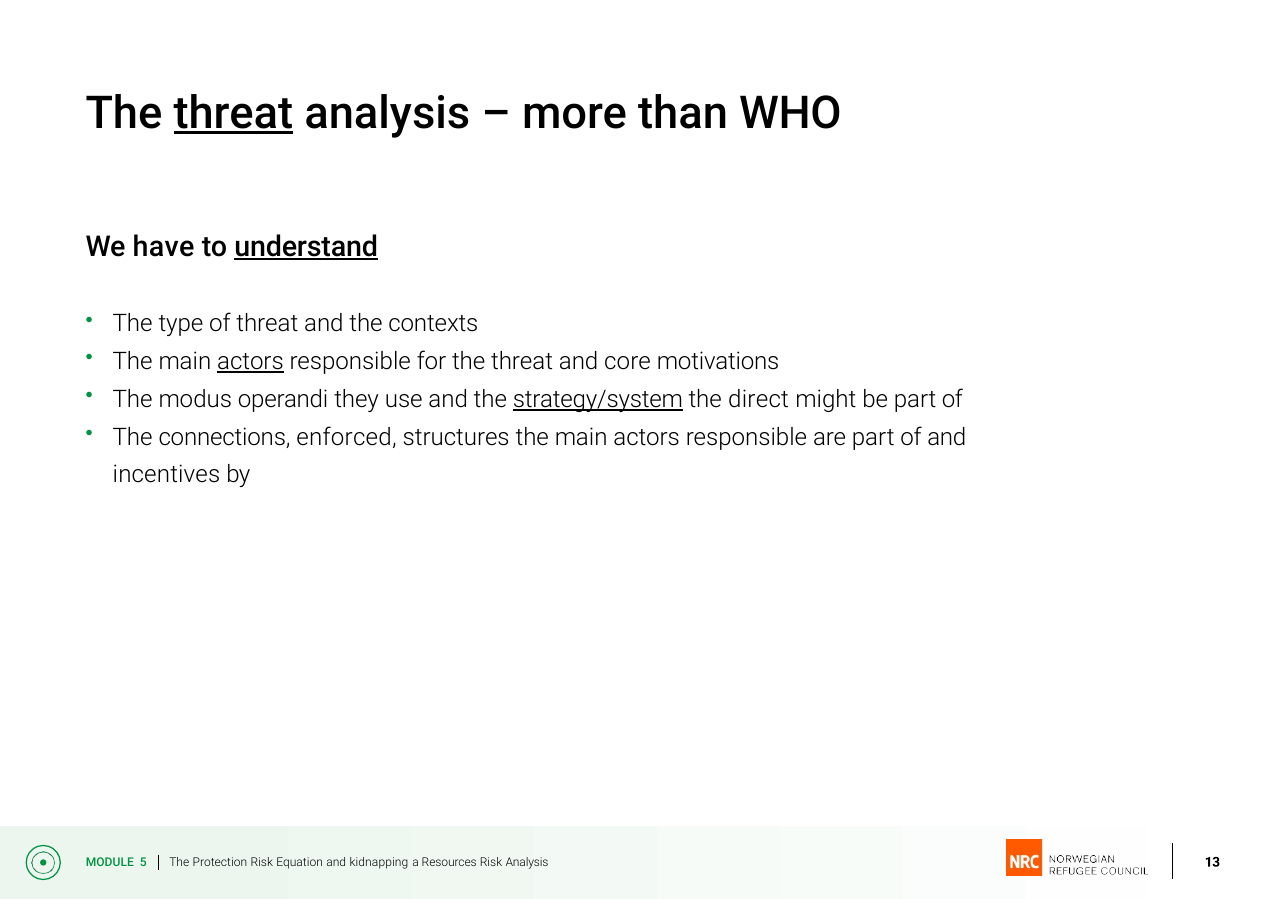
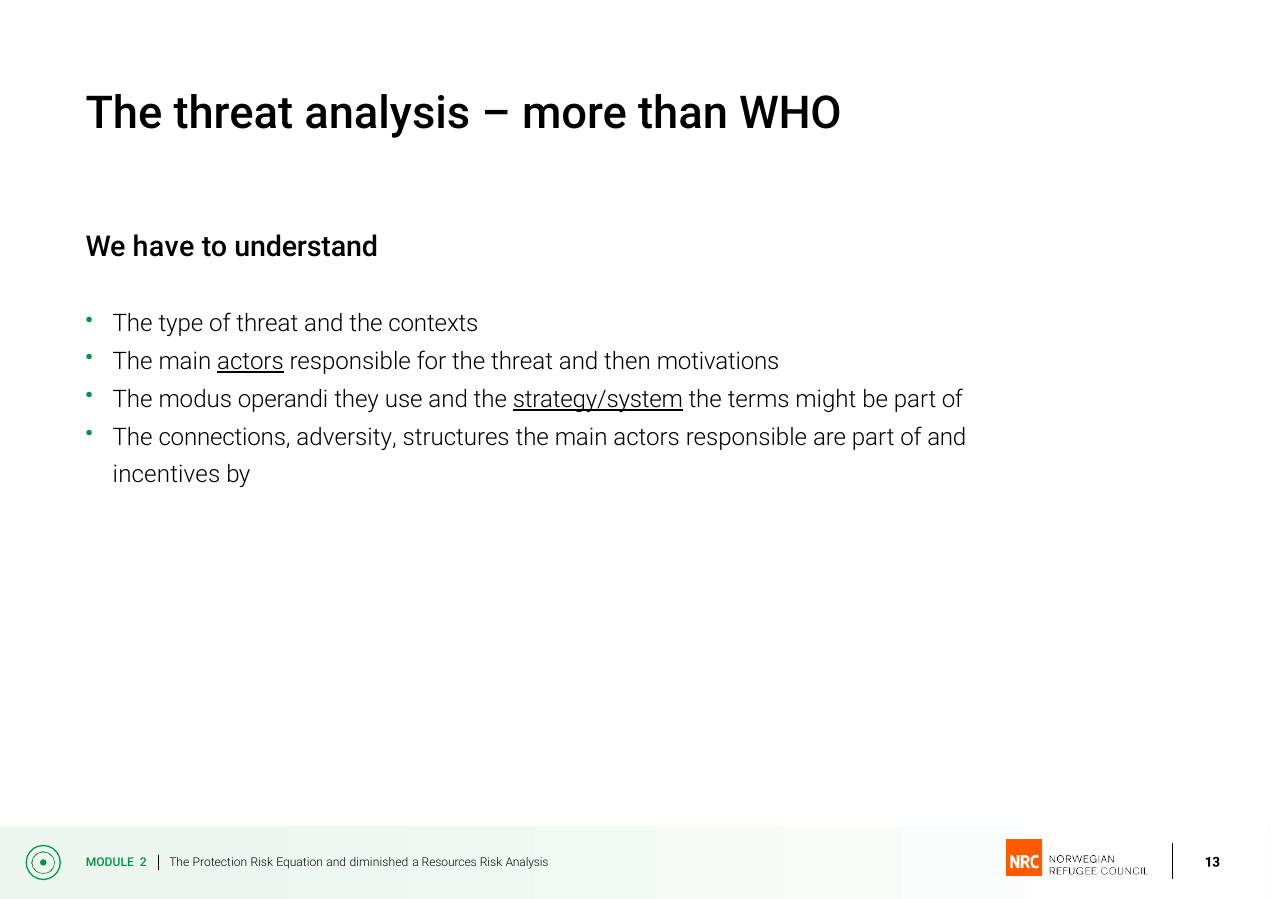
threat underline: present -> none (233, 113)
understand underline: present -> none (306, 247)
core: core -> then (628, 362)
direct: direct -> terms (759, 399)
enforced: enforced -> adversity (347, 437)
5: 5 -> 2 (143, 862)
kidnapping: kidnapping -> diminished (379, 862)
